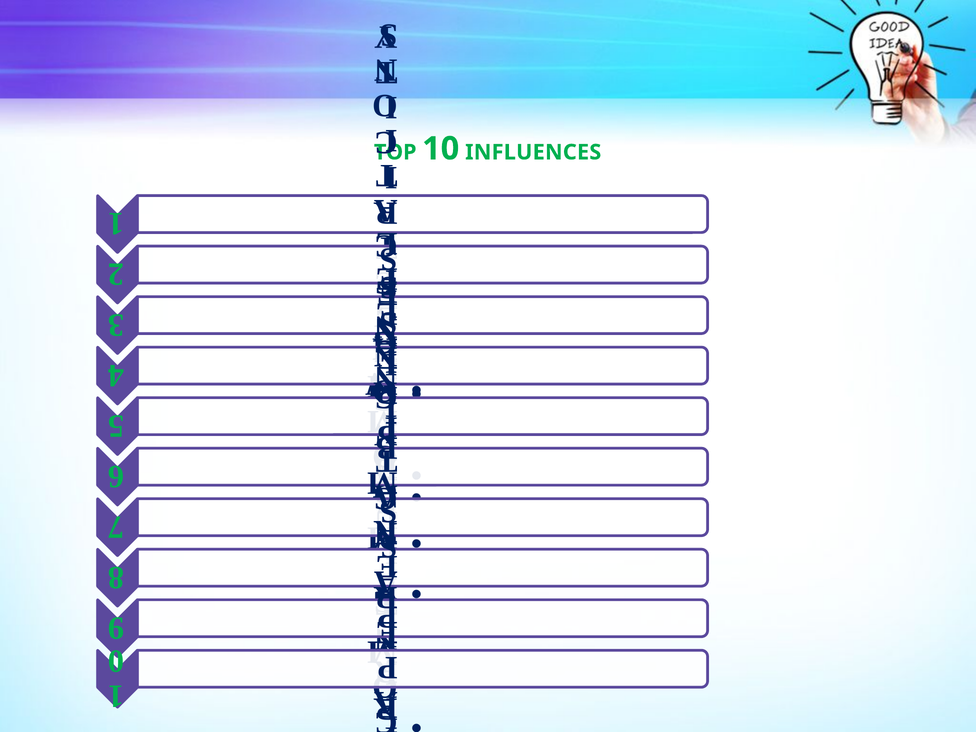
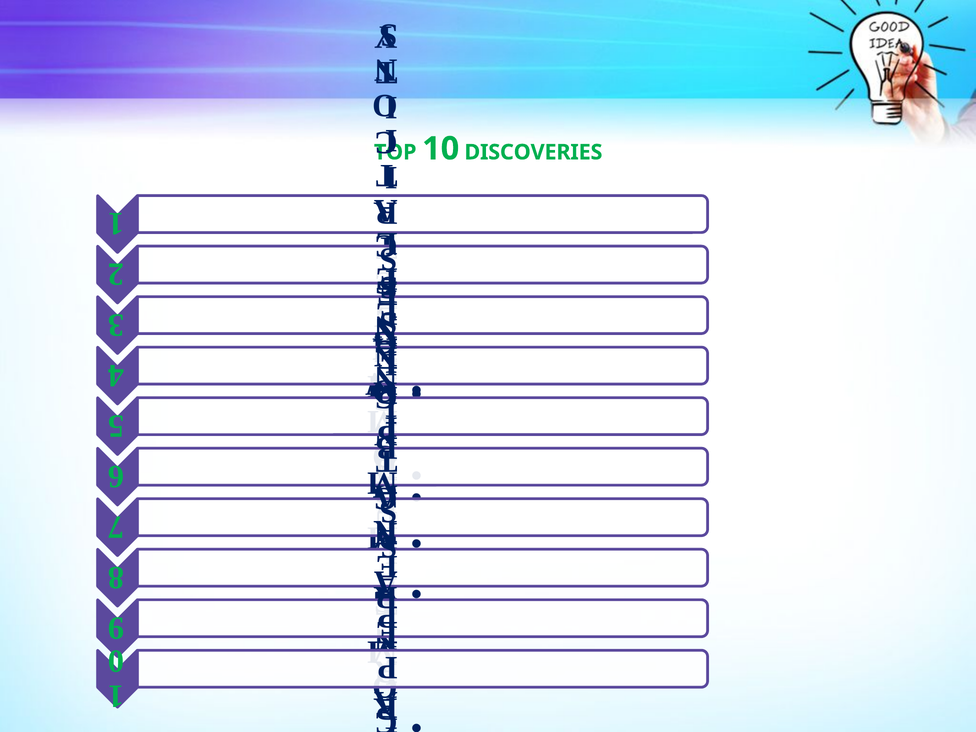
INFLUENCES: INFLUENCES -> DISCOVERIES (533, 152)
